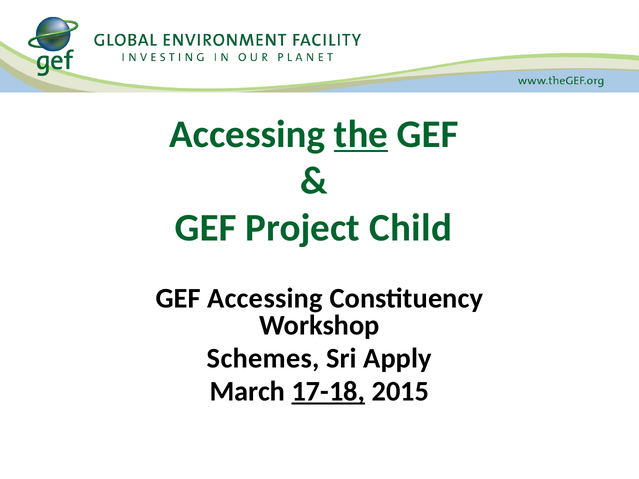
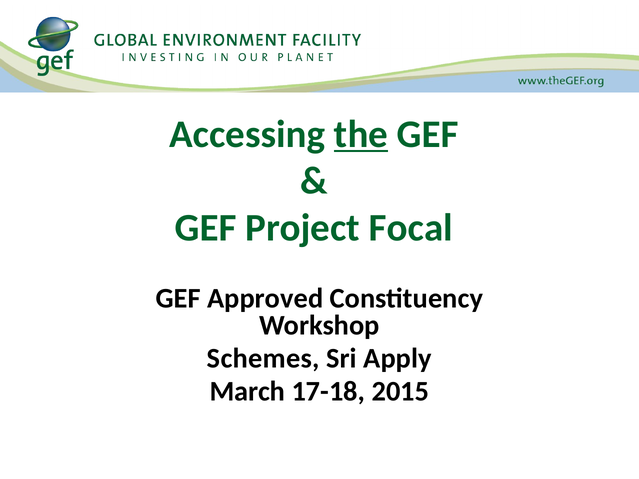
Child: Child -> Focal (411, 228)
GEF Accessing: Accessing -> Approved (265, 298)
17-18 underline: present -> none (328, 391)
